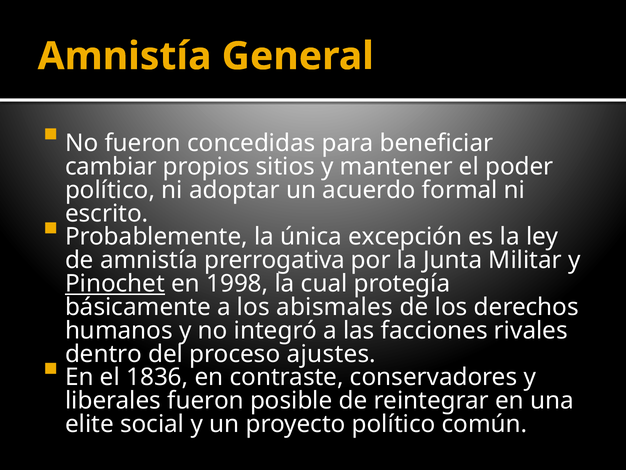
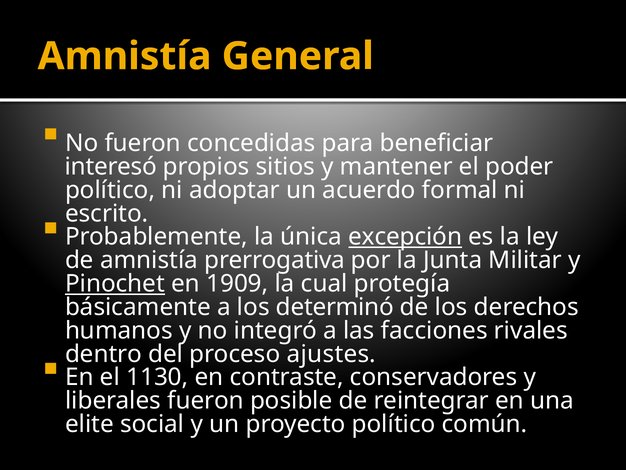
cambiar: cambiar -> interesó (111, 167)
excepción underline: none -> present (405, 237)
1998: 1998 -> 1909 (237, 283)
abismales: abismales -> determinó (335, 307)
1836: 1836 -> 1130 (157, 377)
